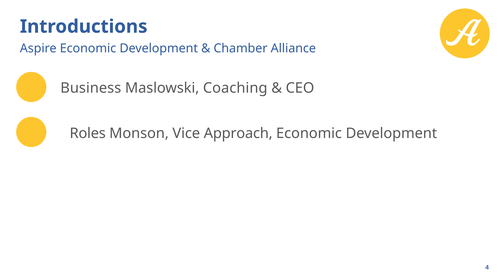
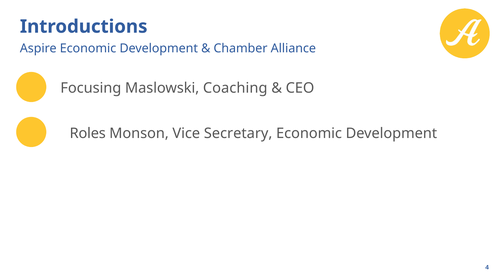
Business: Business -> Focusing (91, 88)
Approach: Approach -> Secretary (238, 133)
